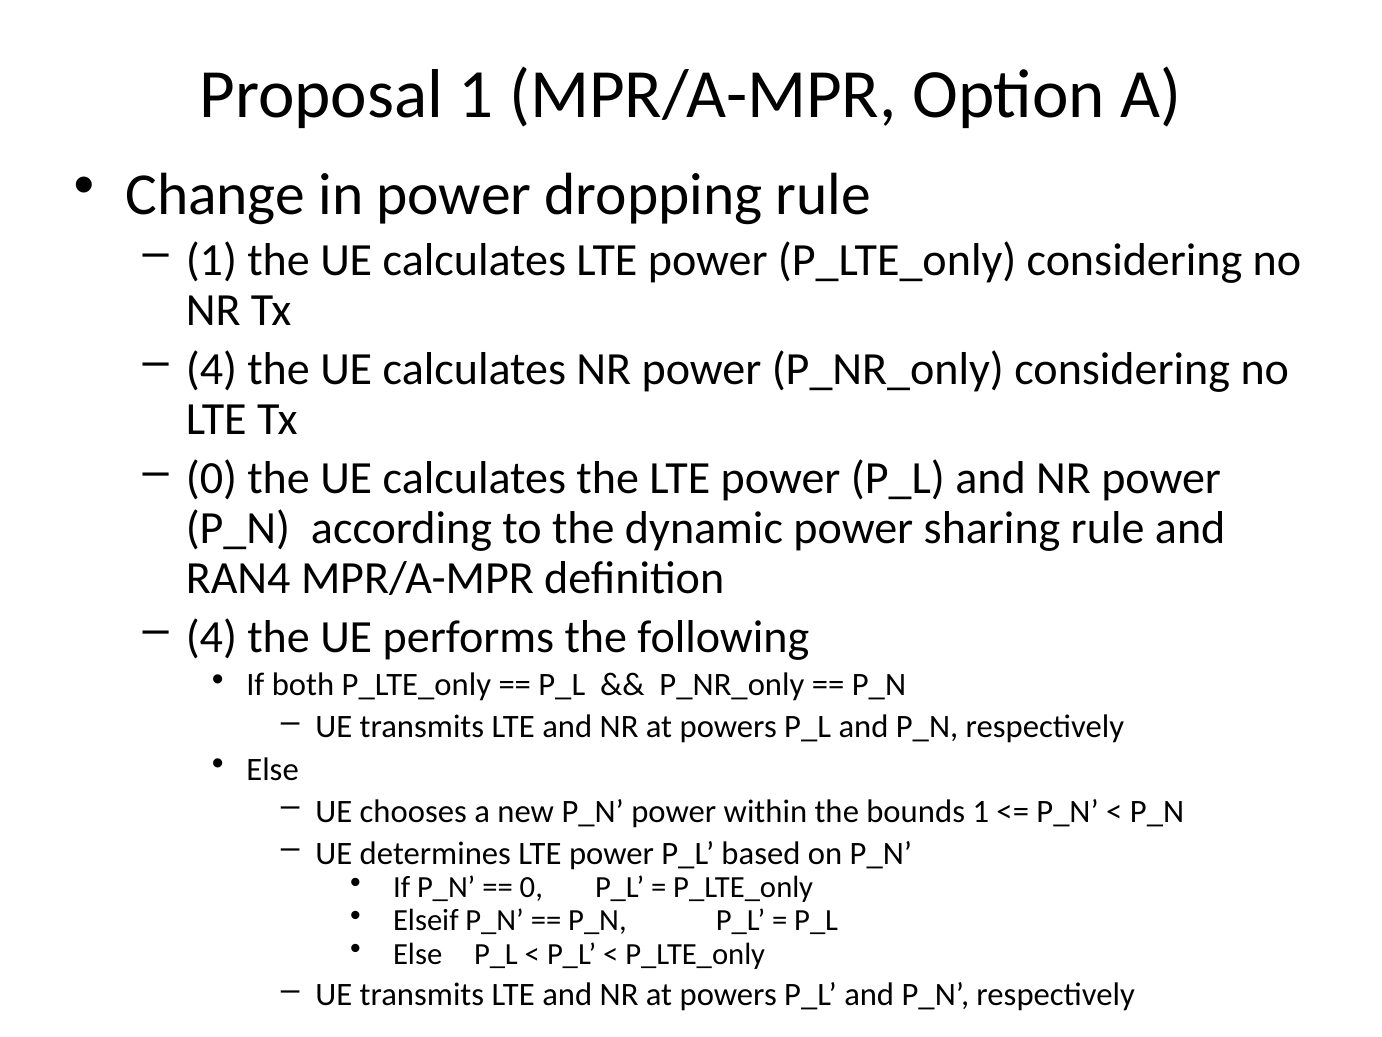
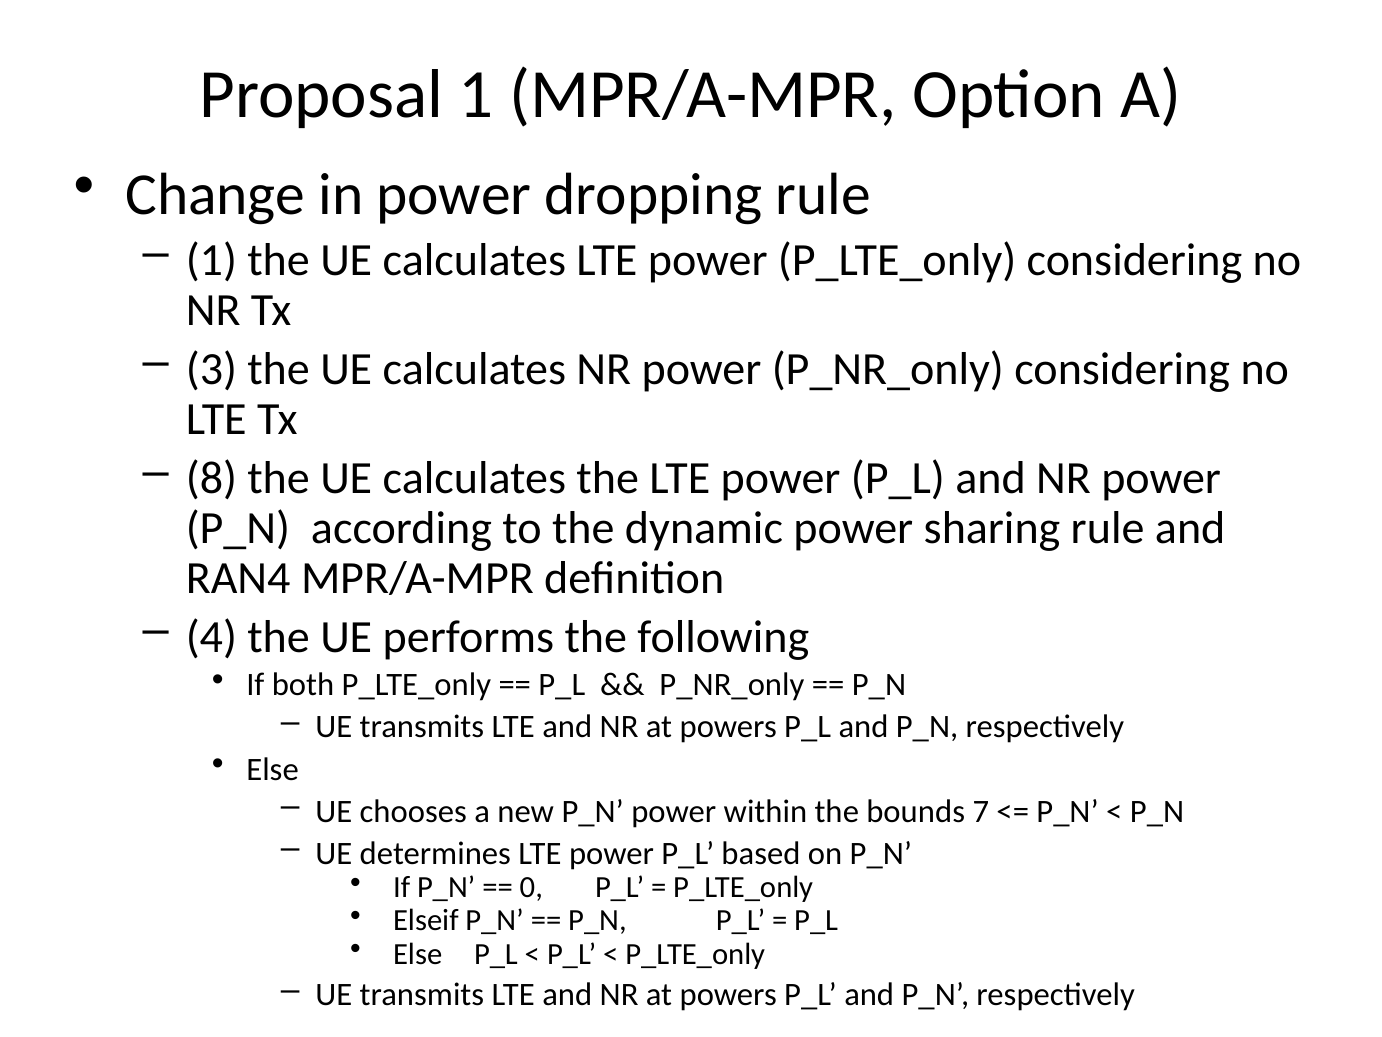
4: 4 -> 3 (212, 369)
0: 0 -> 8 (212, 478)
bounds 1: 1 -> 7 (981, 811)
